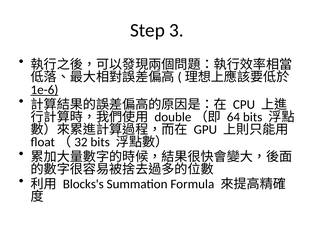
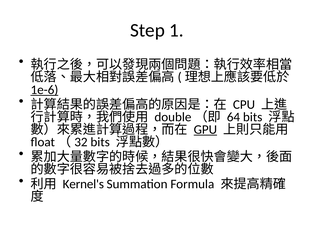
3: 3 -> 1 (176, 30)
GPU underline: none -> present (205, 130)
Blocks's: Blocks's -> Kernel's (83, 184)
